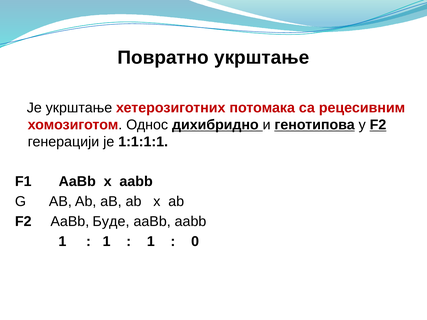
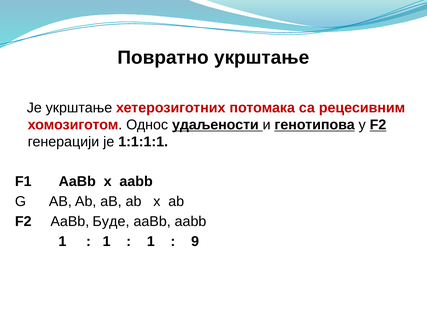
дихибридно: дихибридно -> удаљености (215, 125)
0: 0 -> 9 (195, 242)
